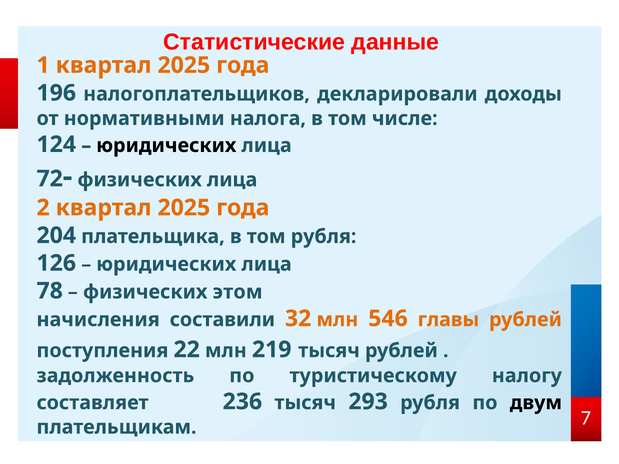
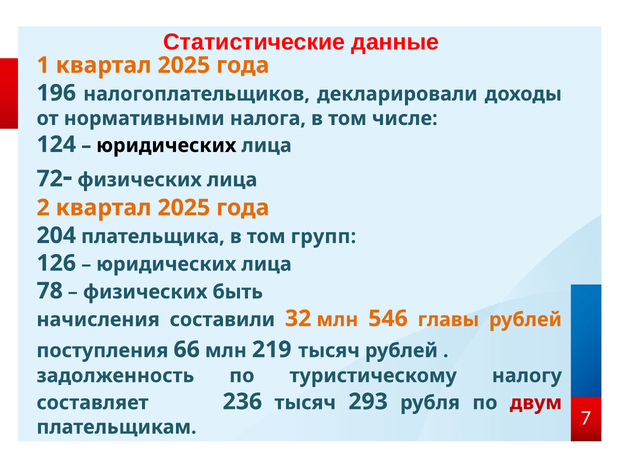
том рубля: рубля -> групп (323, 237)
этом: этом -> быть (238, 292)
22: 22 -> 66 (187, 350)
двум colour: black -> red (536, 403)
